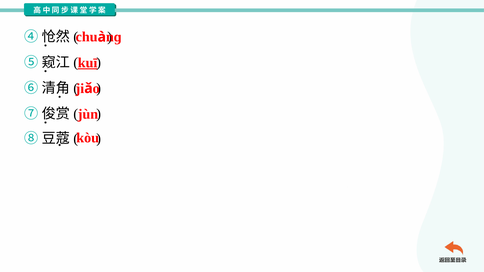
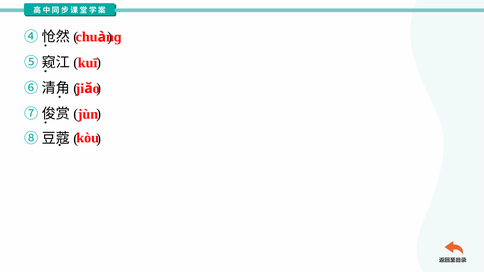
kuī underline: present -> none (88, 63)
